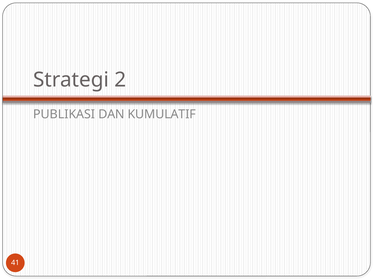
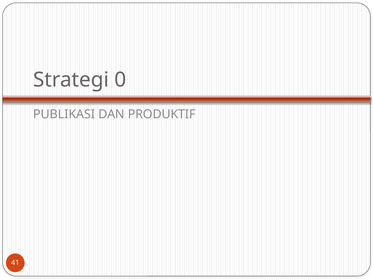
2: 2 -> 0 (120, 80)
KUMULATIF: KUMULATIF -> PRODUKTIF (162, 114)
